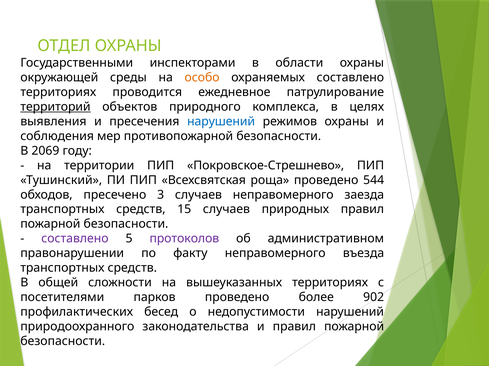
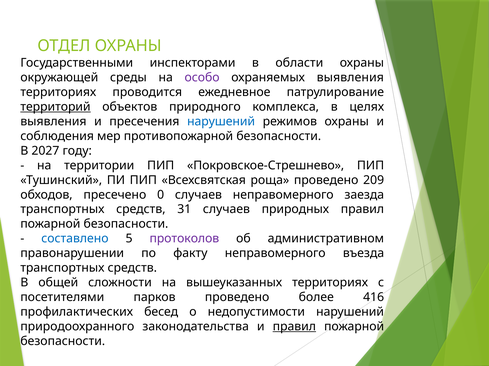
особо colour: orange -> purple (202, 78)
охраняемых составлено: составлено -> выявления (350, 78)
2069: 2069 -> 2027 (45, 151)
544: 544 -> 209 (374, 180)
3: 3 -> 0 (161, 195)
15: 15 -> 31 (184, 210)
составлено colour: purple -> blue (75, 239)
902: 902 -> 416 (374, 298)
правил underline: none -> present (294, 327)
